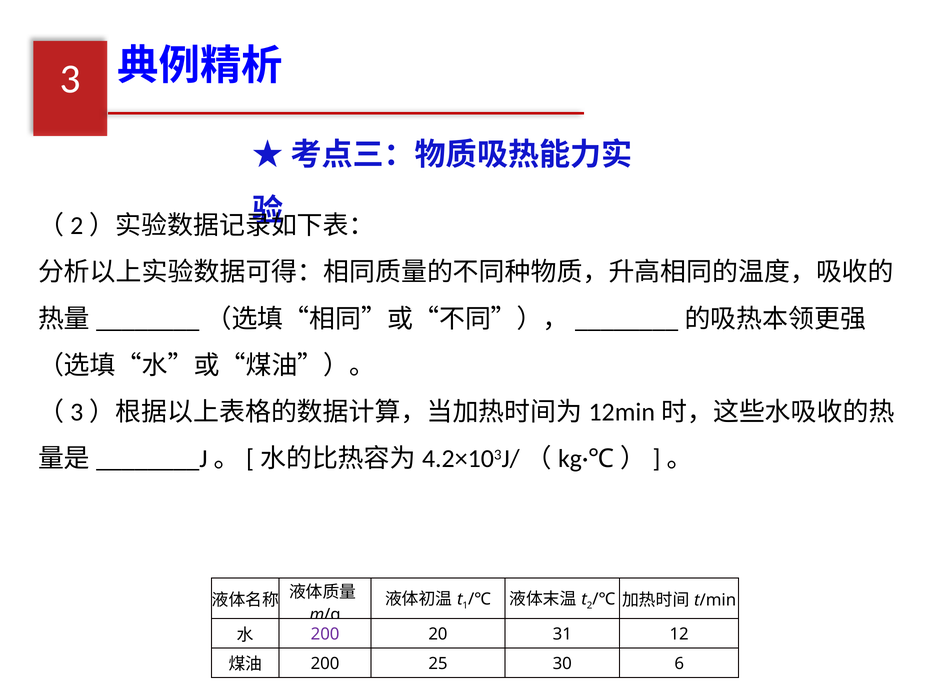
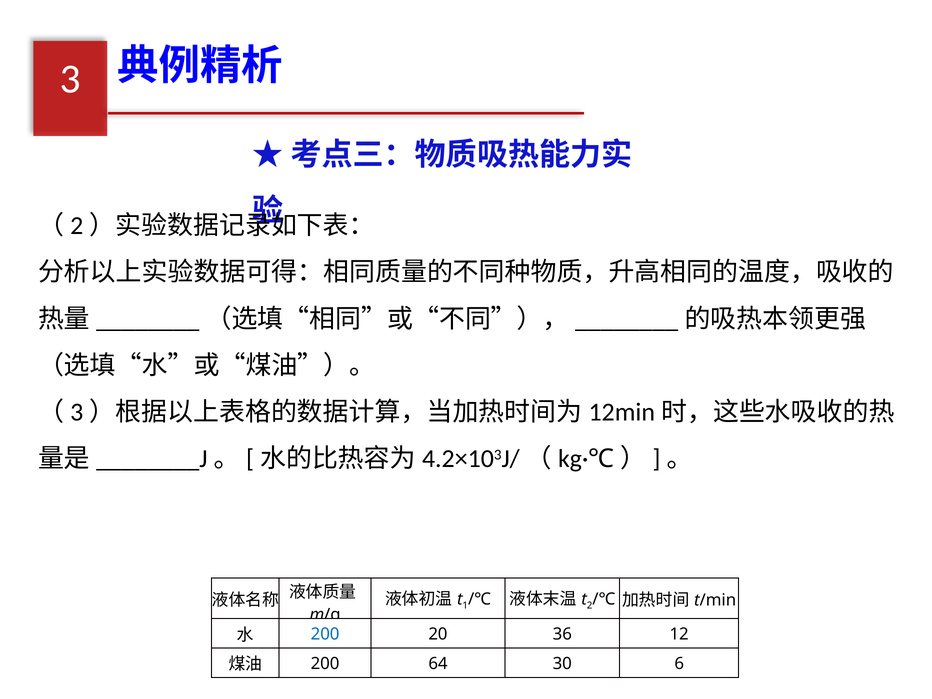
200 colour: purple -> blue (325, 634)
31: 31 -> 36 (562, 634)
25: 25 -> 64 (438, 664)
